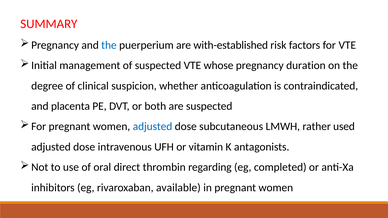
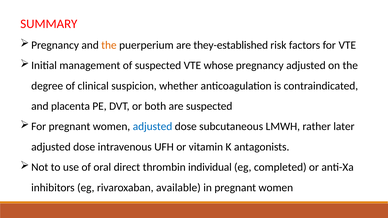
the colour: blue -> orange (109, 45)
with-established: with-established -> they-established (231, 45)
pregnancy duration: duration -> adjusted (306, 66)
used: used -> later (344, 127)
regarding: regarding -> individual (210, 167)
